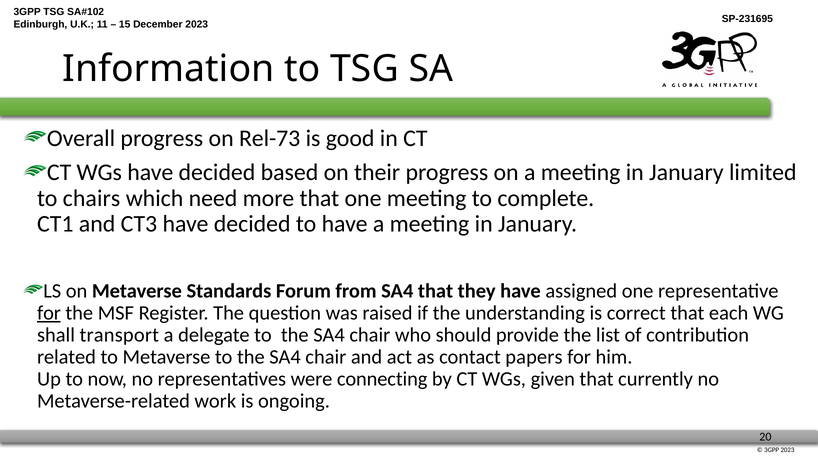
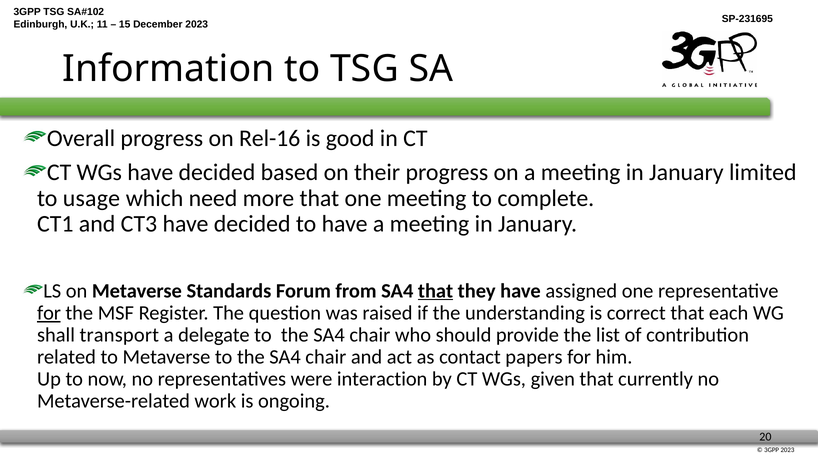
Rel-73: Rel-73 -> Rel-16 (270, 138)
chairs: chairs -> usage (91, 198)
that underline: none -> present (436, 291)
connecting: connecting -> interaction (382, 379)
